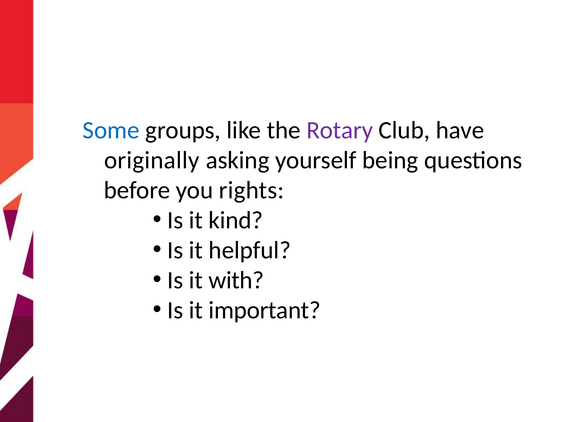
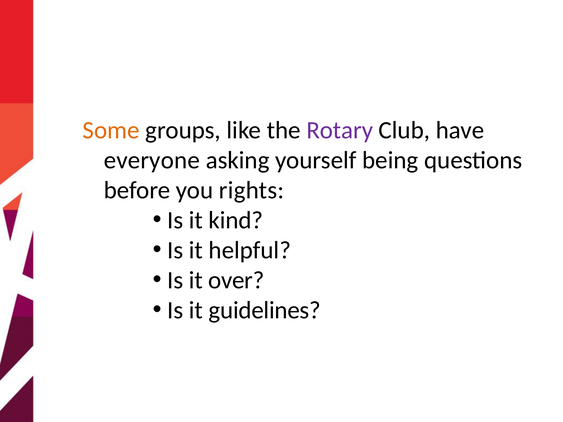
Some colour: blue -> orange (111, 130)
originally: originally -> everyone (152, 160)
with: with -> over (236, 280)
important: important -> guidelines (265, 311)
